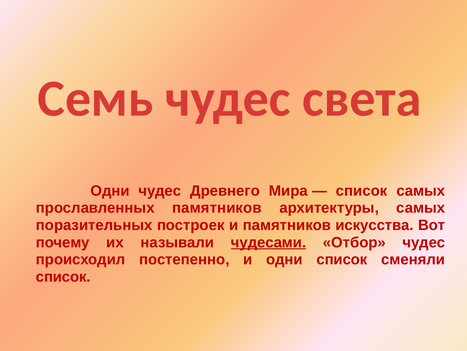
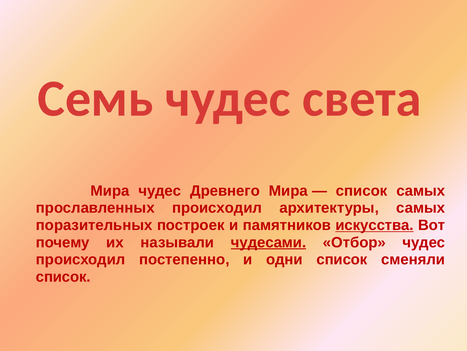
Одни: Одни -> Мира (110, 190)
прославленных памятников: памятников -> происходил (217, 208)
искусства underline: none -> present (375, 225)
